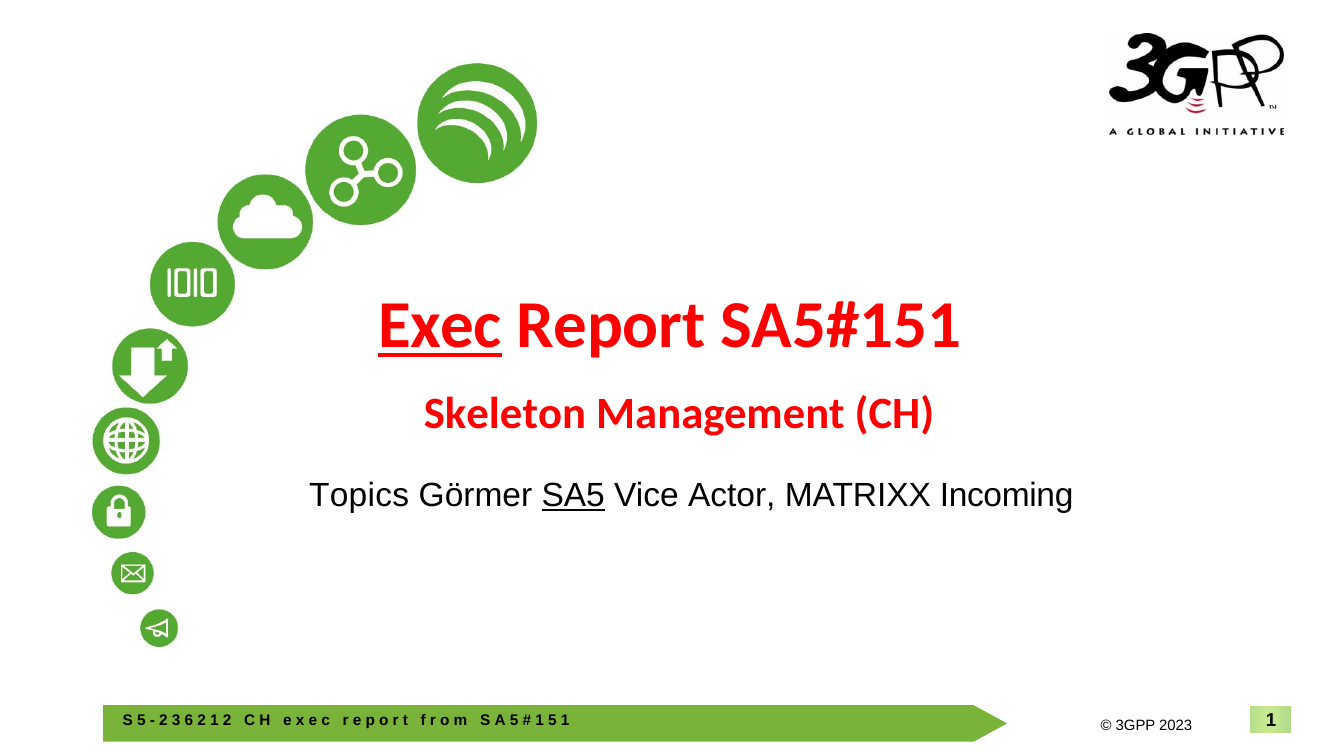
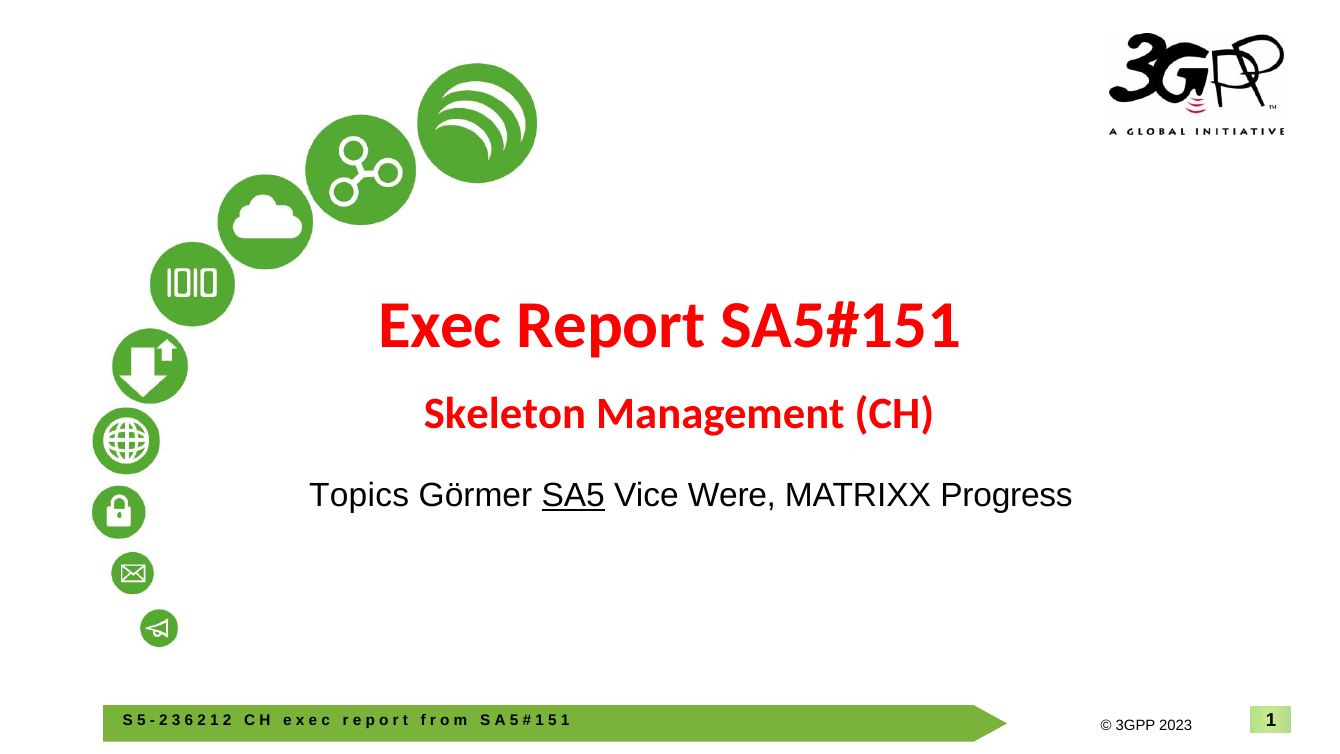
Exec underline: present -> none (440, 326)
Actor: Actor -> Were (732, 495)
Incoming: Incoming -> Progress (1007, 495)
